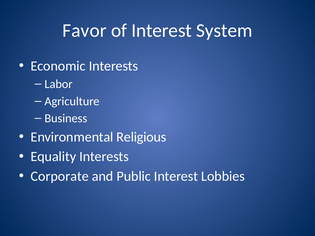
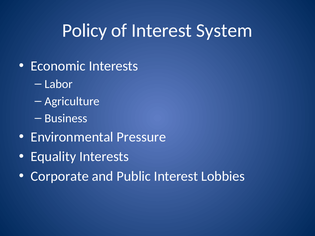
Favor: Favor -> Policy (85, 30)
Religious: Religious -> Pressure (141, 137)
